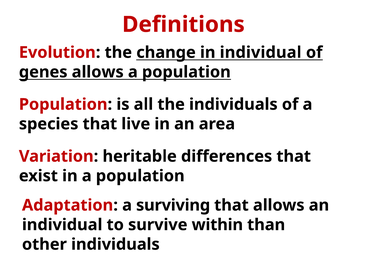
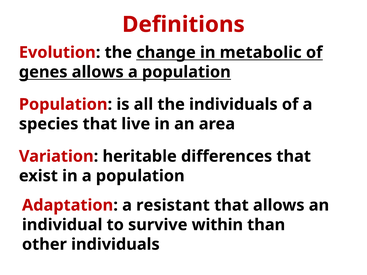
in individual: individual -> metabolic (261, 52)
surviving: surviving -> resistant (173, 205)
